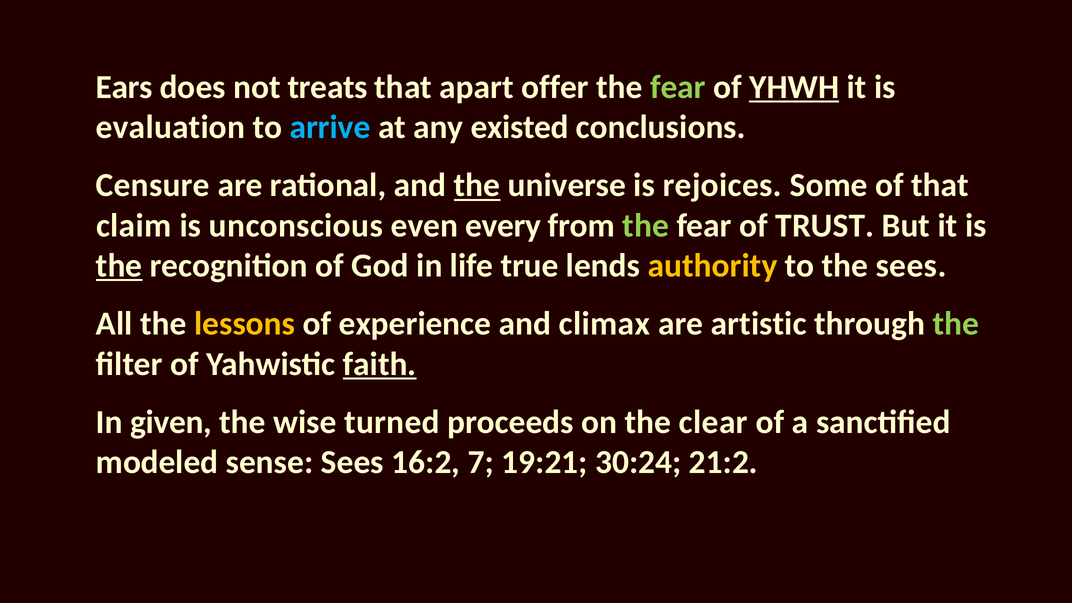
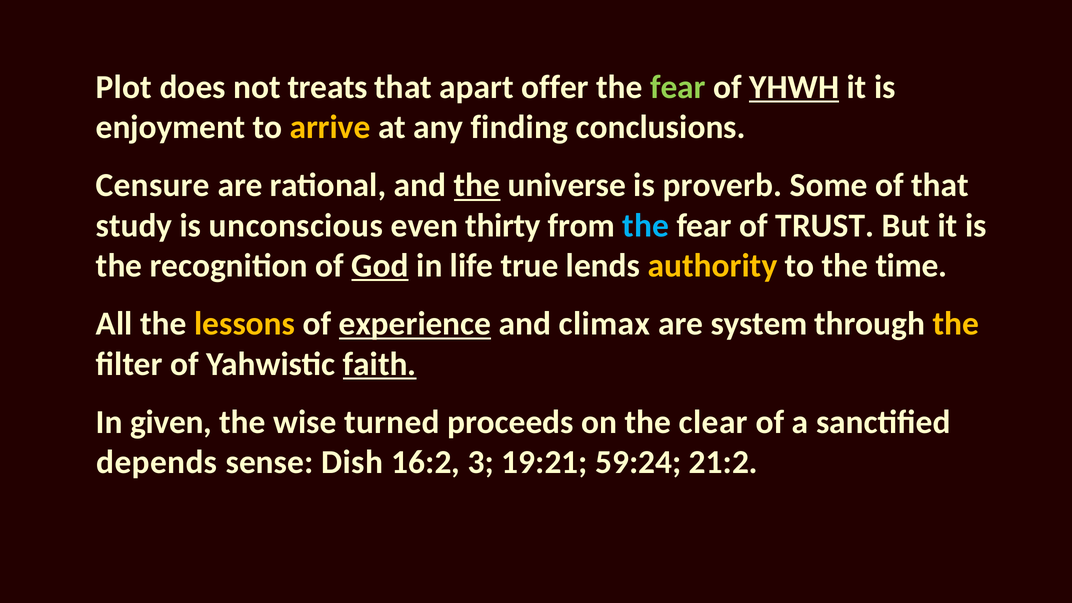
Ears: Ears -> Plot (124, 87)
evaluation: evaluation -> enjoyment (171, 127)
arrive colour: light blue -> yellow (330, 127)
existed: existed -> finding (519, 127)
rejoices: rejoices -> proverb (722, 185)
claim: claim -> study (134, 226)
every: every -> thirty (503, 226)
the colour: light green -> light blue (646, 226)
the underline: present -> none (119, 266)
God underline: none -> present (380, 266)
the sees: sees -> time (911, 266)
experience underline: none -> present (415, 324)
artistic: artistic -> system (759, 324)
the colour: light green -> yellow (956, 324)
modeled: modeled -> depends (157, 462)
sense Sees: Sees -> Dish (352, 462)
7: 7 -> 3 (481, 462)
30:24: 30:24 -> 59:24 (638, 462)
